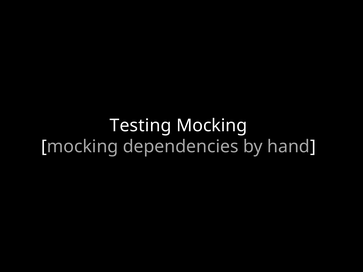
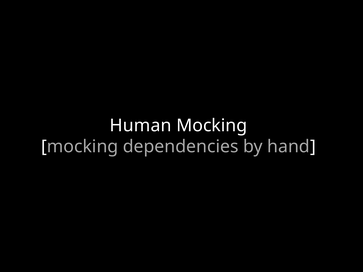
Testing: Testing -> Human (141, 126)
